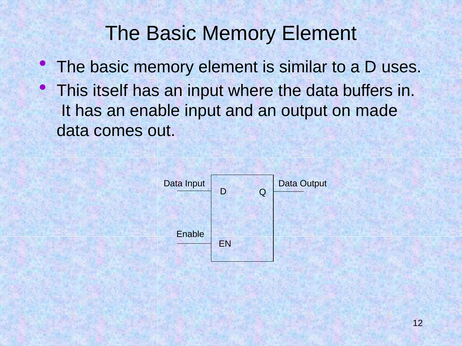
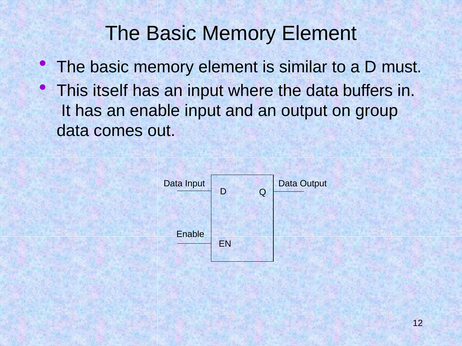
uses: uses -> must (402, 67)
made: made -> group (377, 111)
